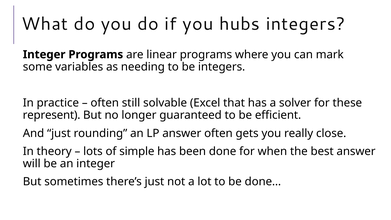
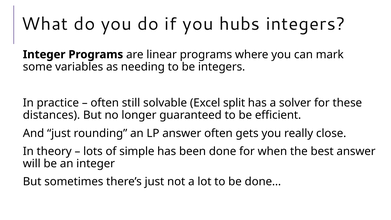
that: that -> split (234, 103)
represent: represent -> distances (51, 115)
